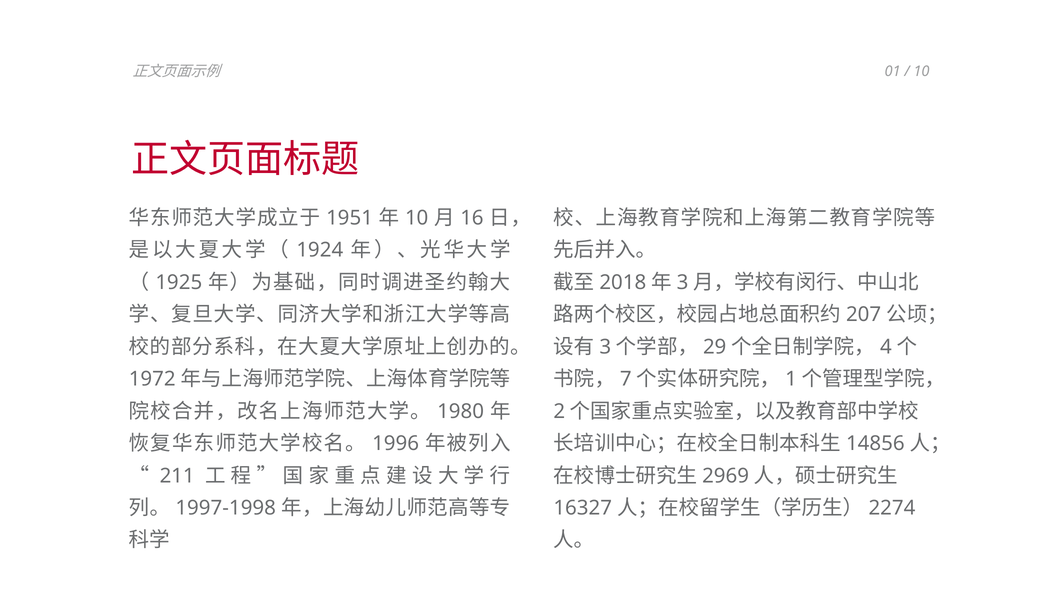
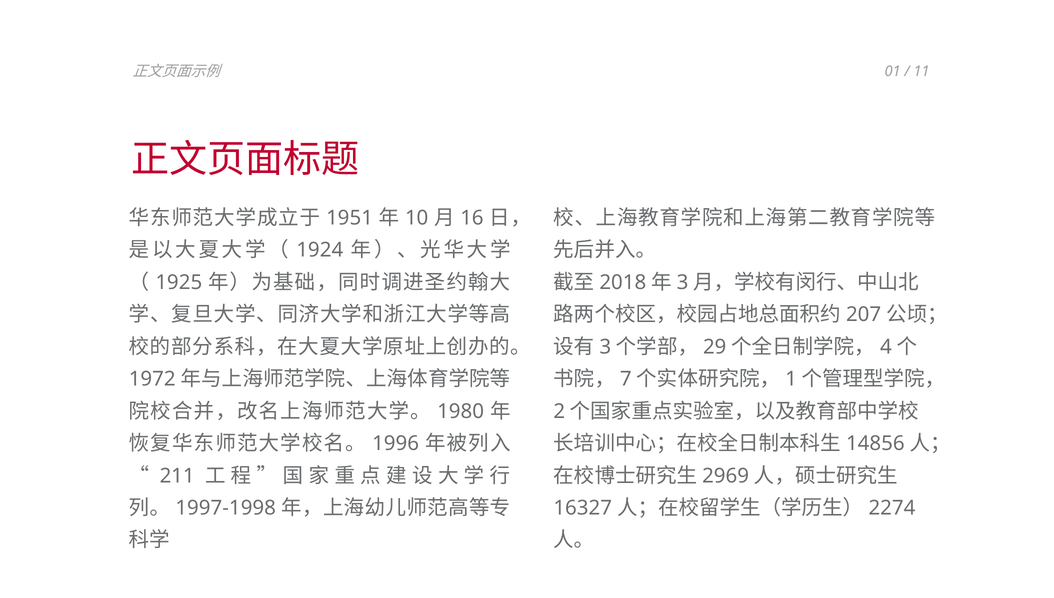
10: 10 -> 11 (921, 71)
